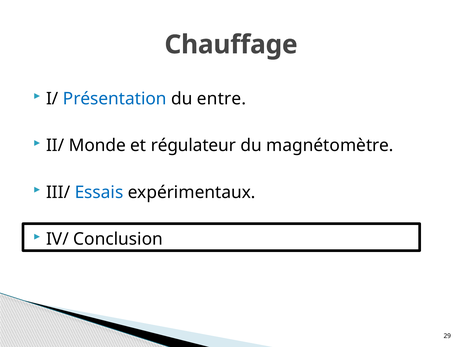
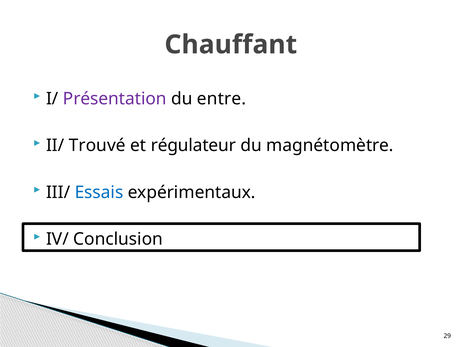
Chauffage: Chauffage -> Chauffant (231, 45)
Présentation colour: blue -> purple (115, 99)
Monde: Monde -> Trouvé (97, 145)
